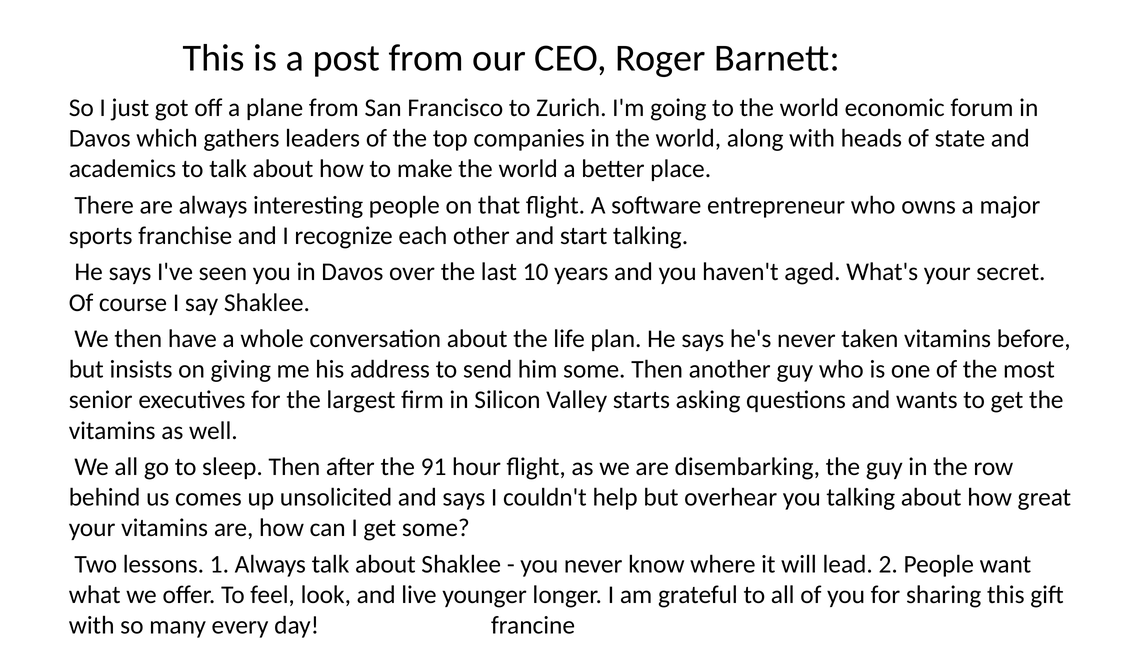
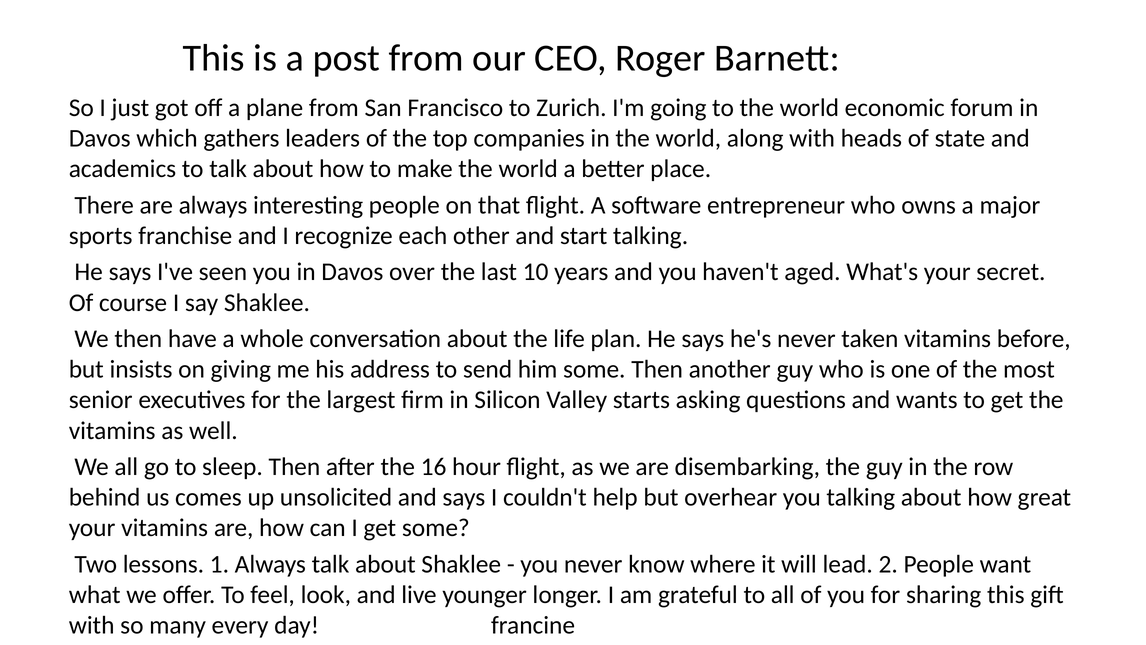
91: 91 -> 16 (434, 467)
